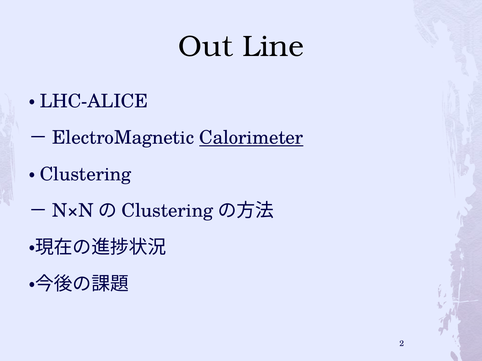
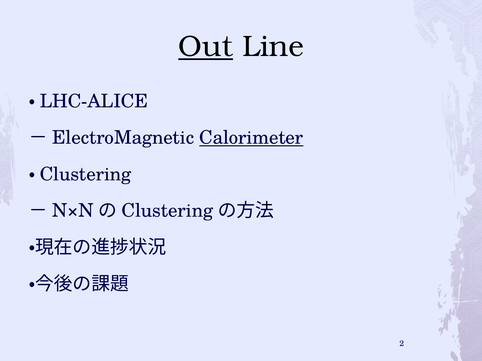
Out underline: none -> present (206, 47)
